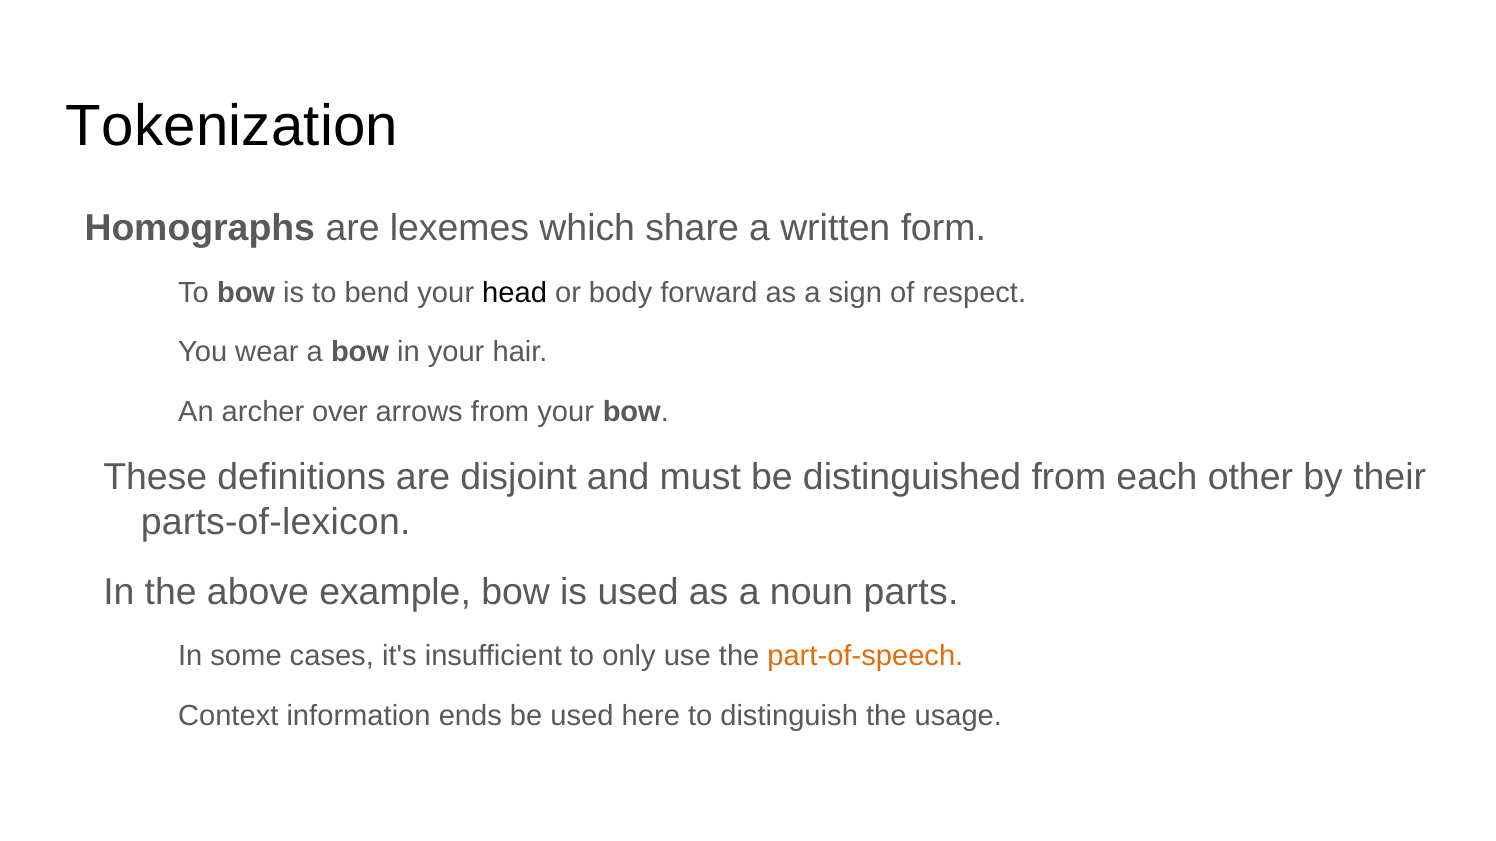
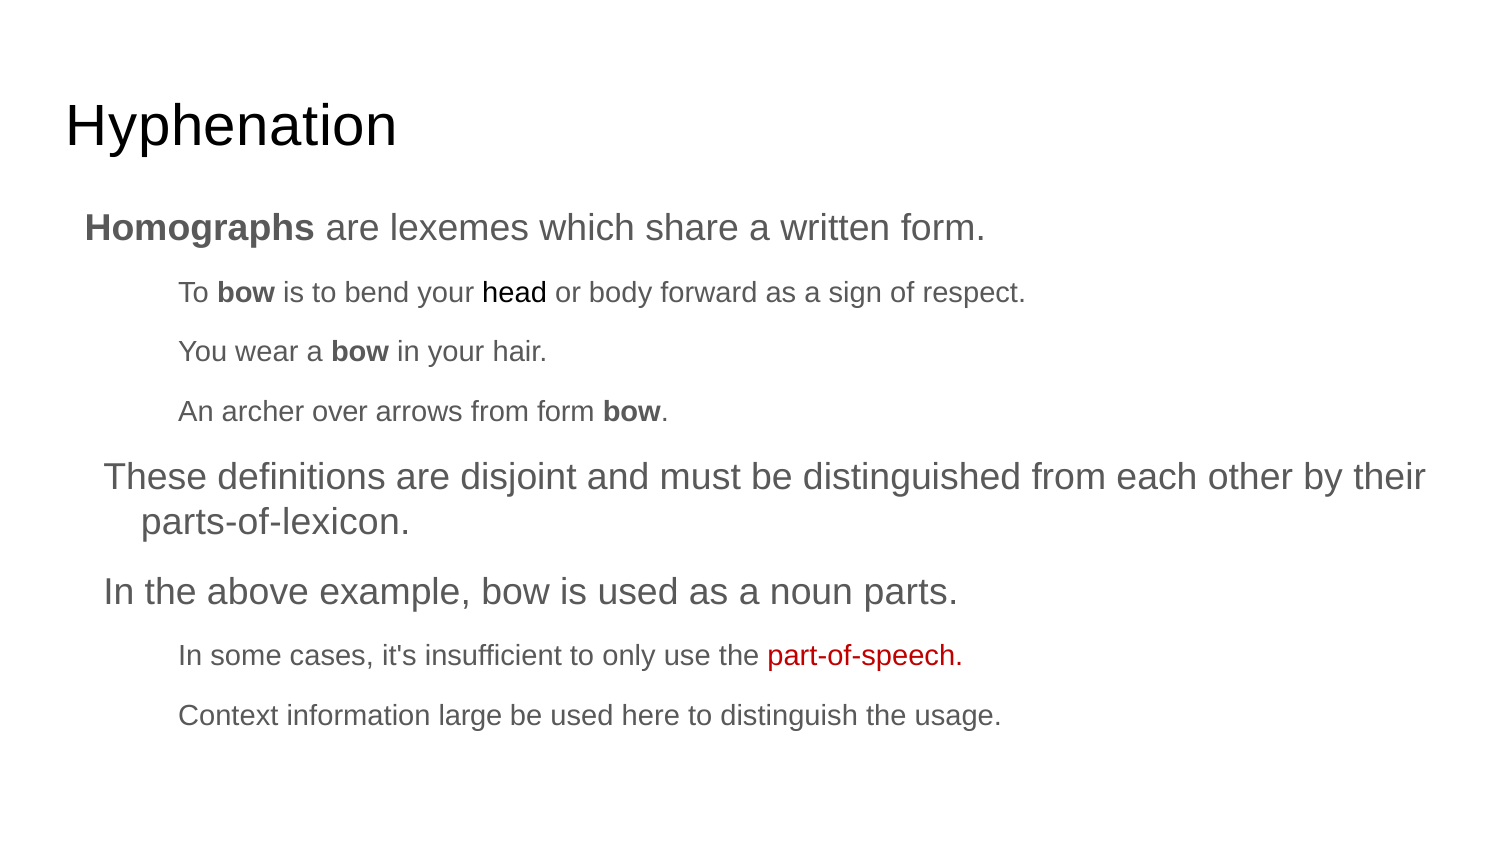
Tokenization: Tokenization -> Hyphenation (232, 127)
from your: your -> form (566, 412)
part-of-speech colour: orange -> red (865, 657)
ends: ends -> large (470, 717)
